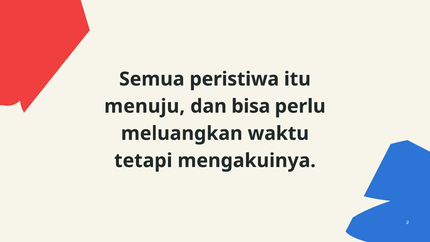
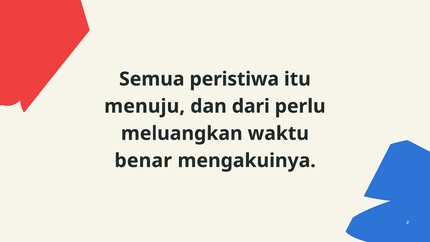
bisa: bisa -> dari (251, 106)
tetapi: tetapi -> benar (143, 161)
